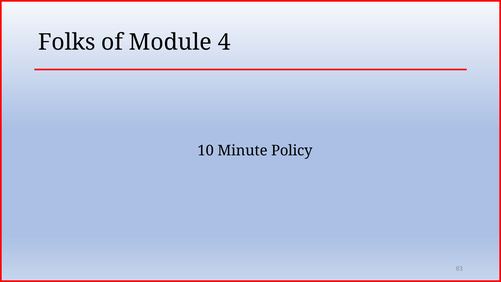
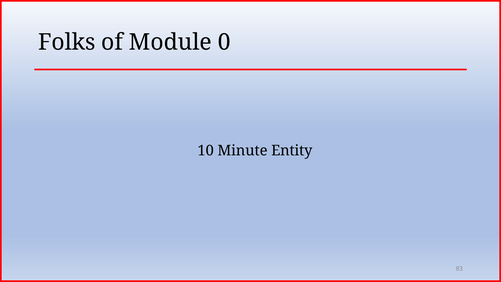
4: 4 -> 0 (224, 42)
Policy: Policy -> Entity (292, 151)
